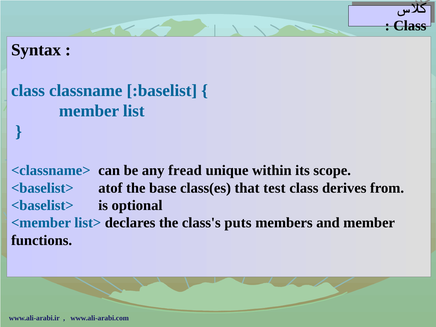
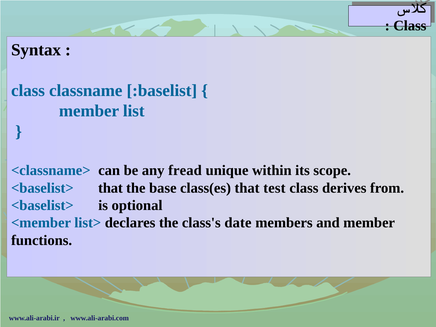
<baselist> atof: atof -> that (110, 188)
puts: puts -> date (238, 223)
